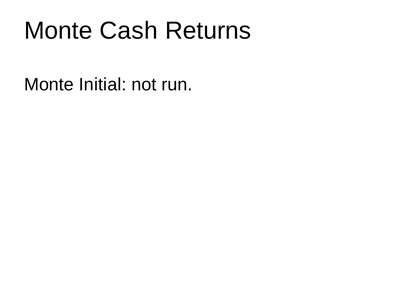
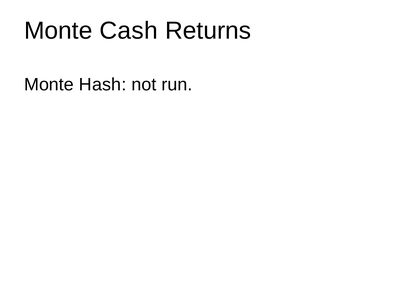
Initial: Initial -> Hash (103, 85)
